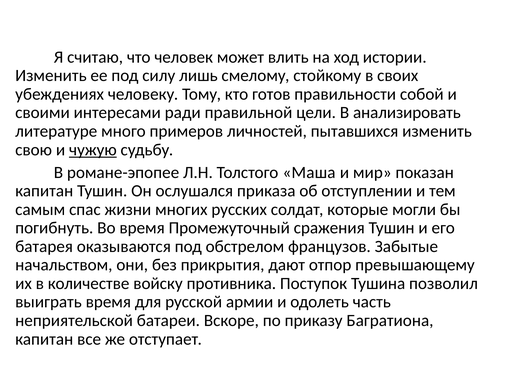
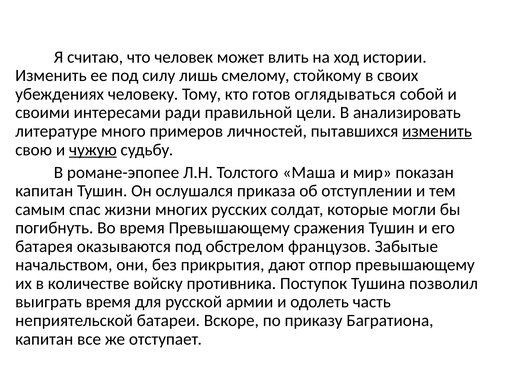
правильности: правильности -> оглядываться (345, 94)
изменить underline: none -> present (437, 131)
время Промежуточный: Промежуточный -> Превышающему (229, 228)
